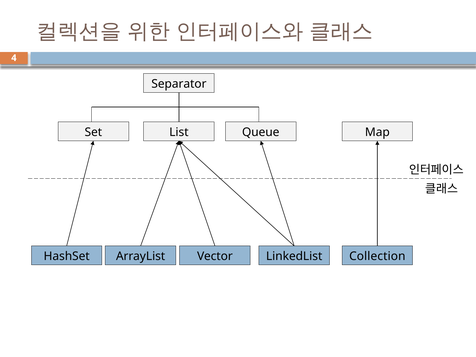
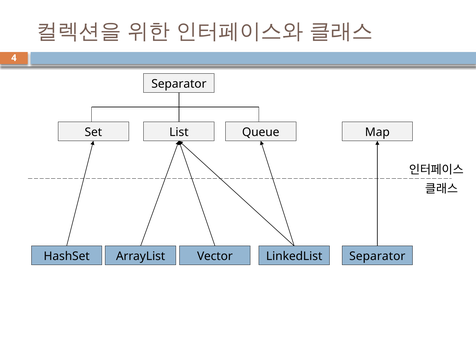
HashSet Collection: Collection -> Separator (377, 256)
